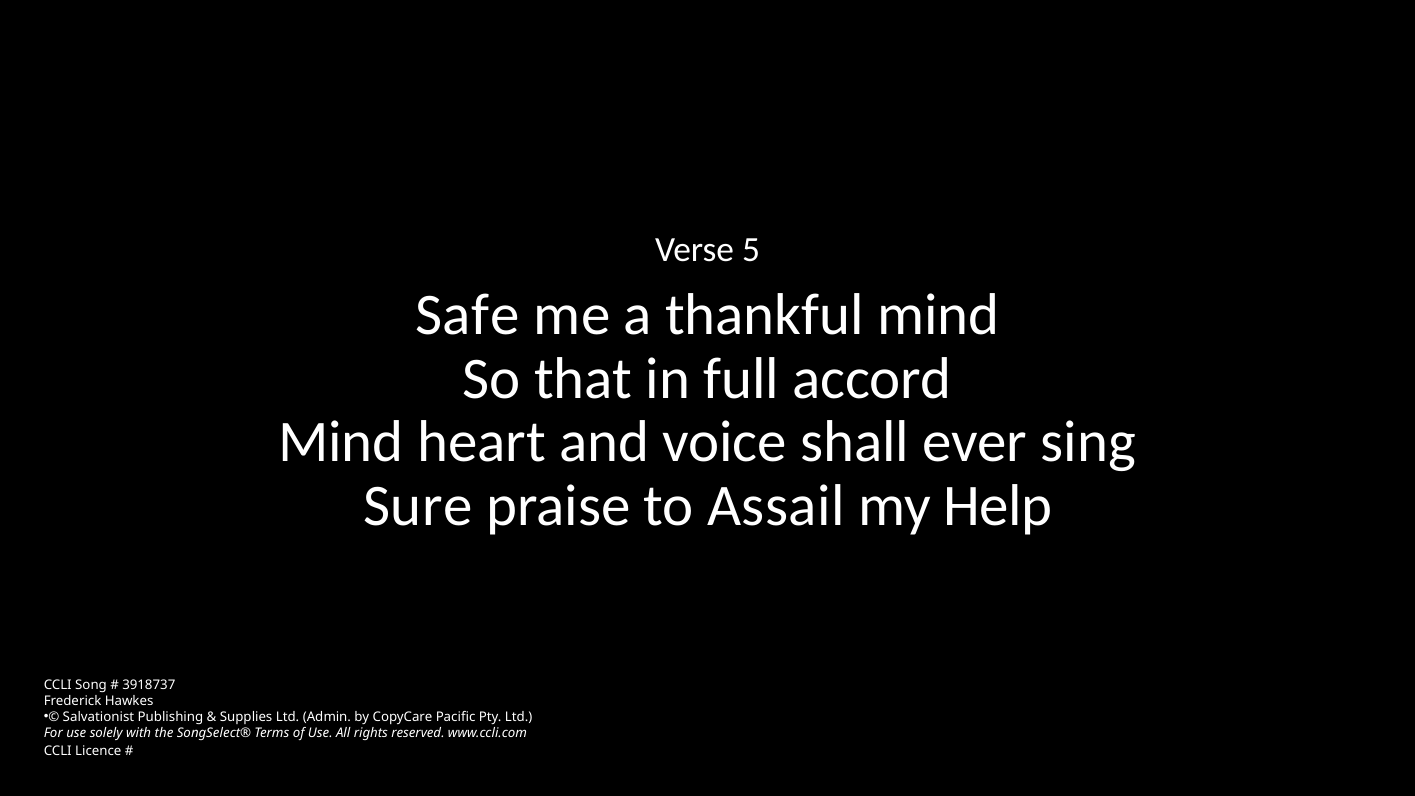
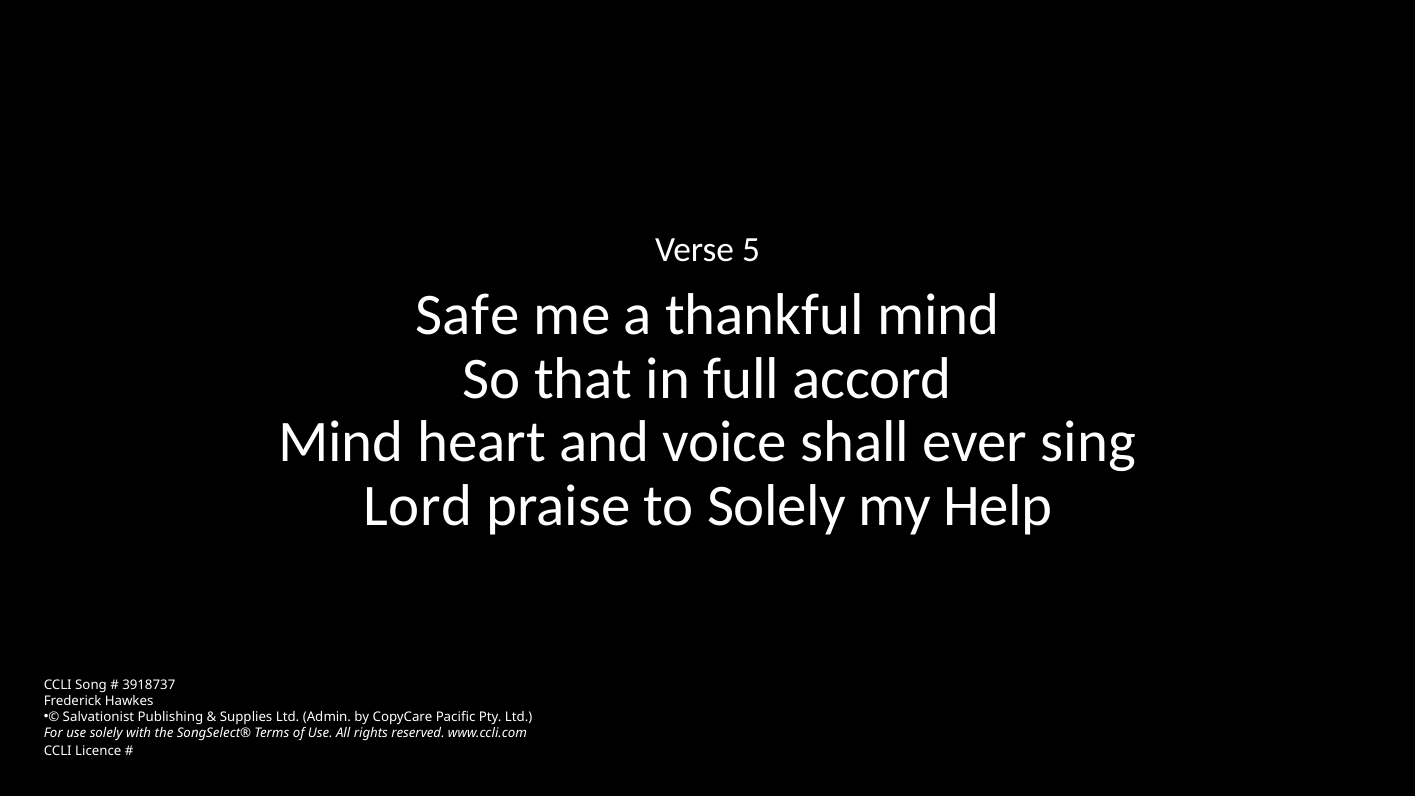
Sure: Sure -> Lord (418, 506)
to Assail: Assail -> Solely (776, 506)
